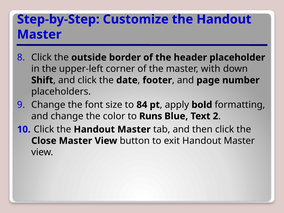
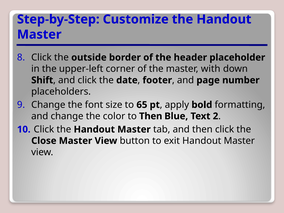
84: 84 -> 65 (142, 105)
to Runs: Runs -> Then (151, 116)
